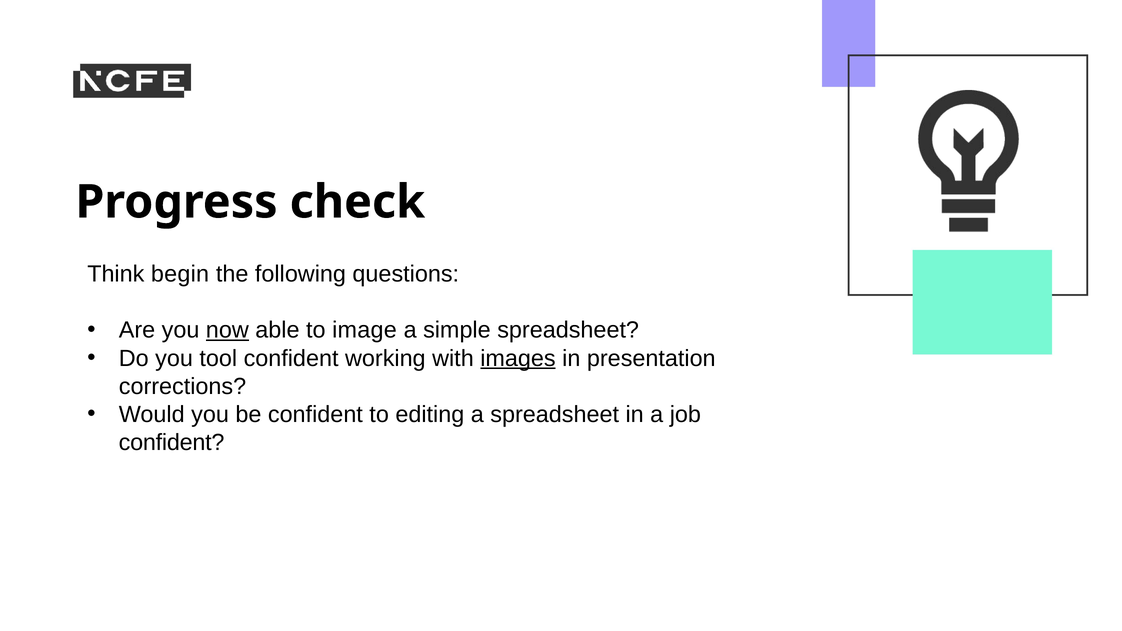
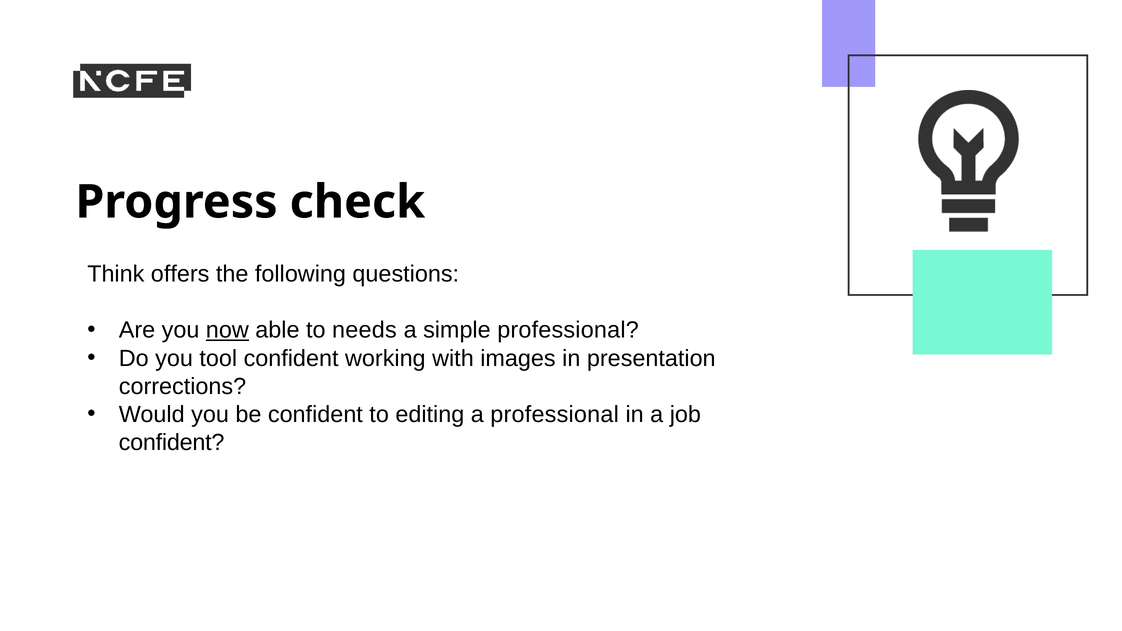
begin: begin -> offers (180, 274)
image: image -> needs (364, 330)
simple spreadsheet: spreadsheet -> professional (568, 330)
images underline: present -> none (518, 358)
a spreadsheet: spreadsheet -> professional (555, 414)
